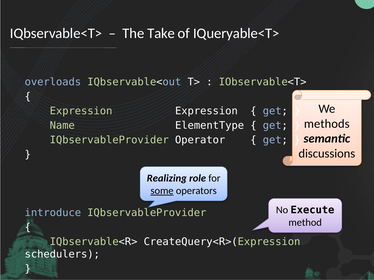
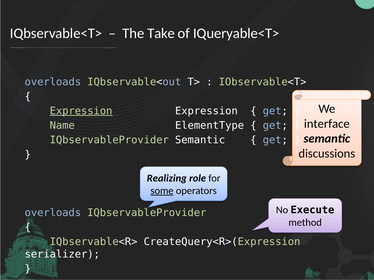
Expression underline: none -> present (81, 111)
methods: methods -> interface (327, 124)
IQbservableProvider Operator: Operator -> Semantic (200, 140)
introduce: introduce -> overloads (53, 213)
schedulers: schedulers -> serializer (62, 255)
